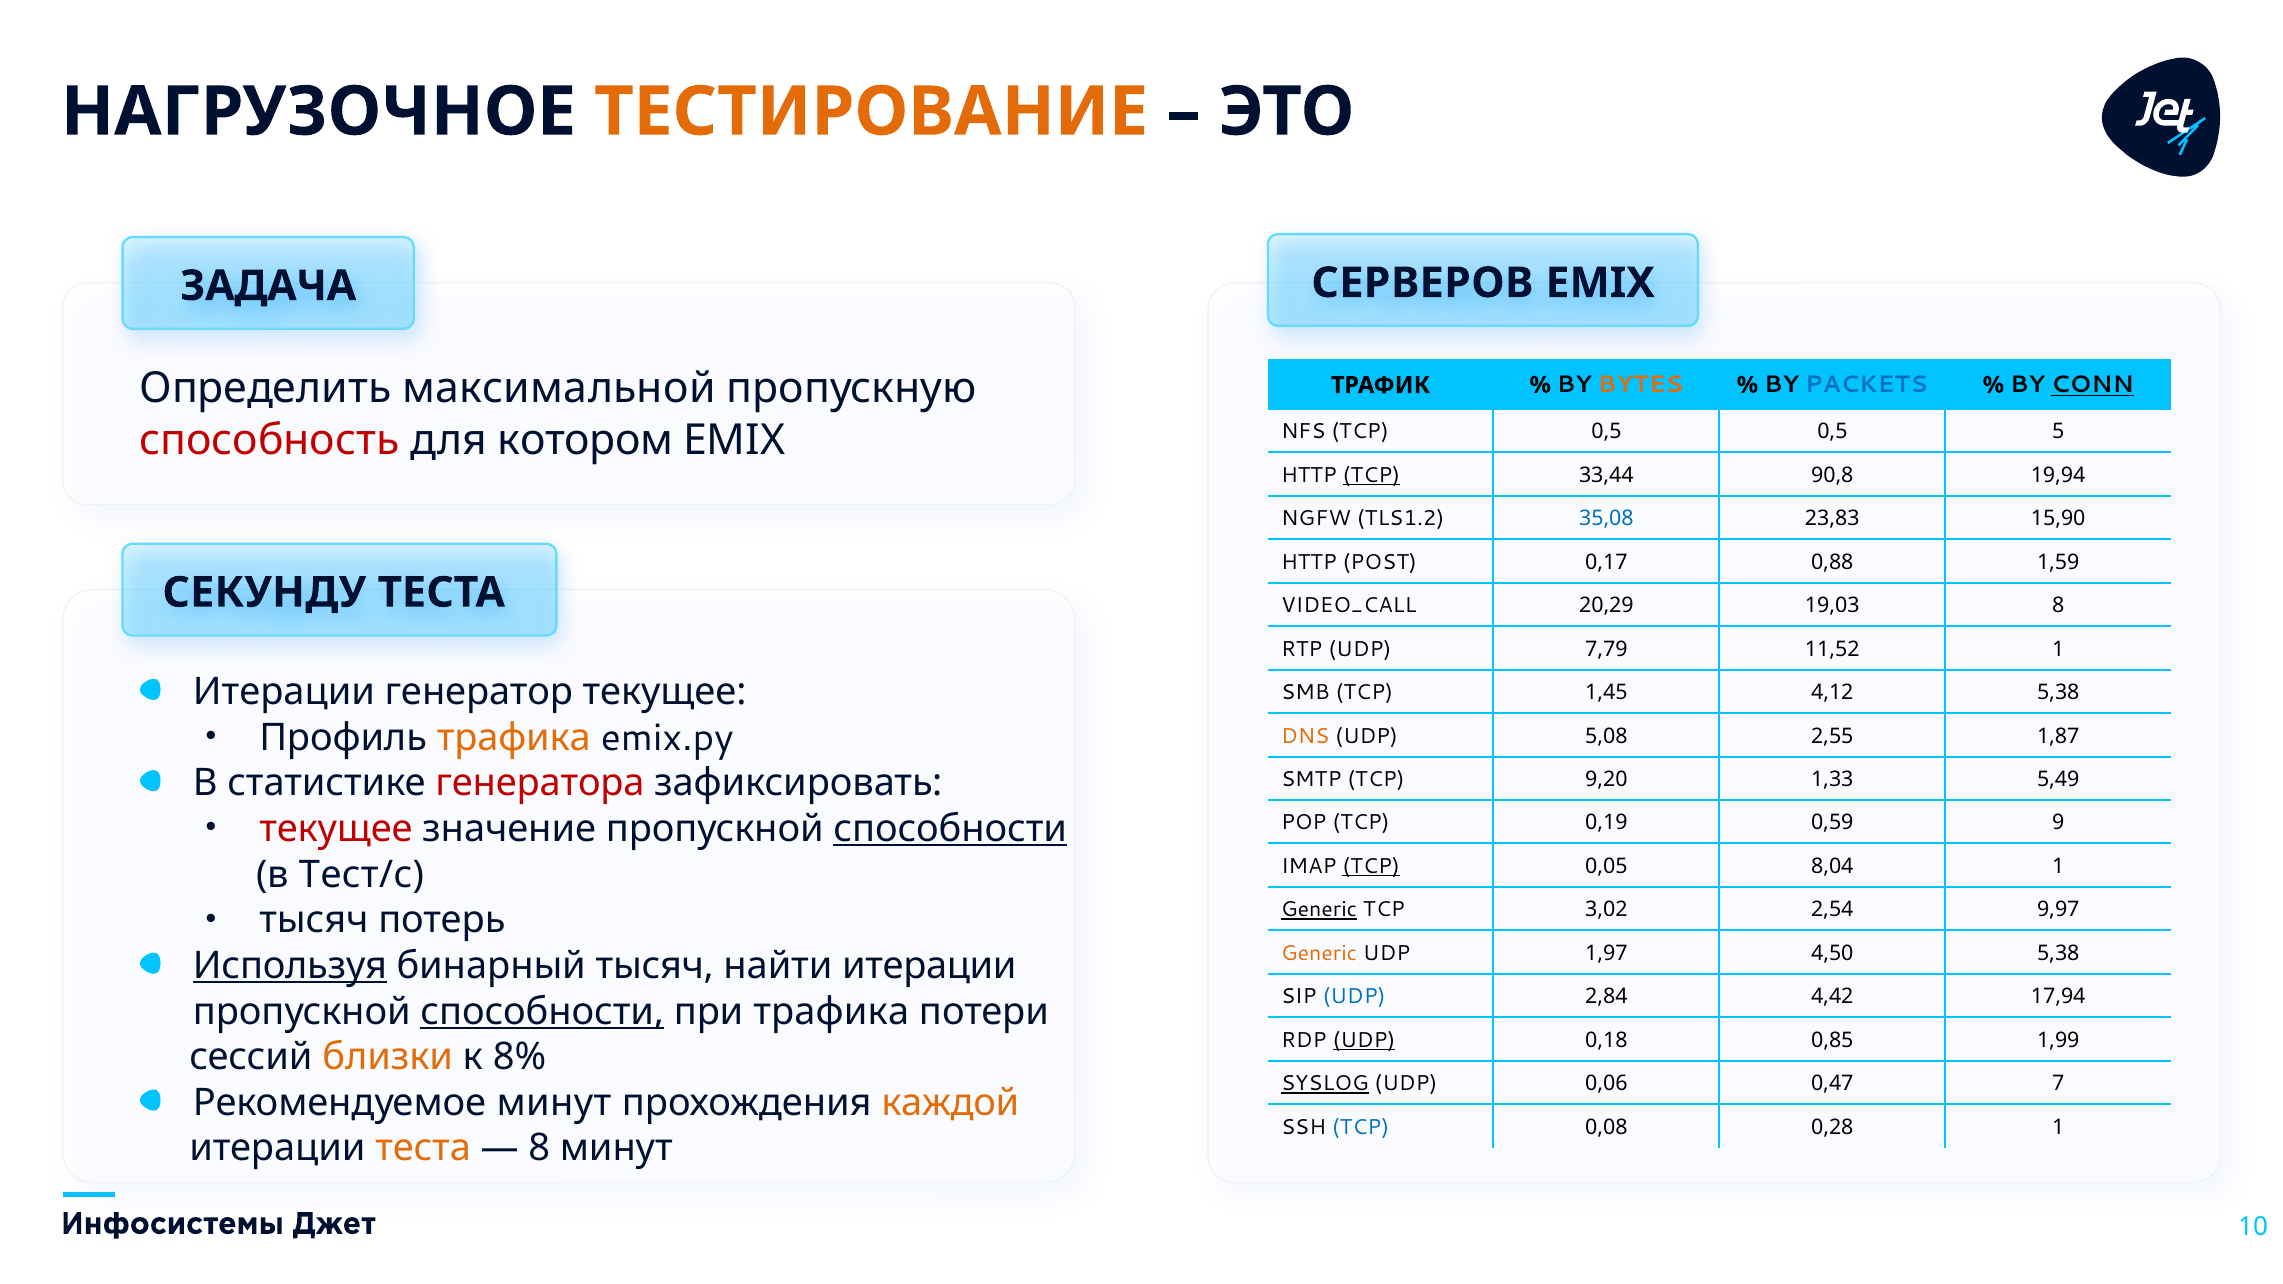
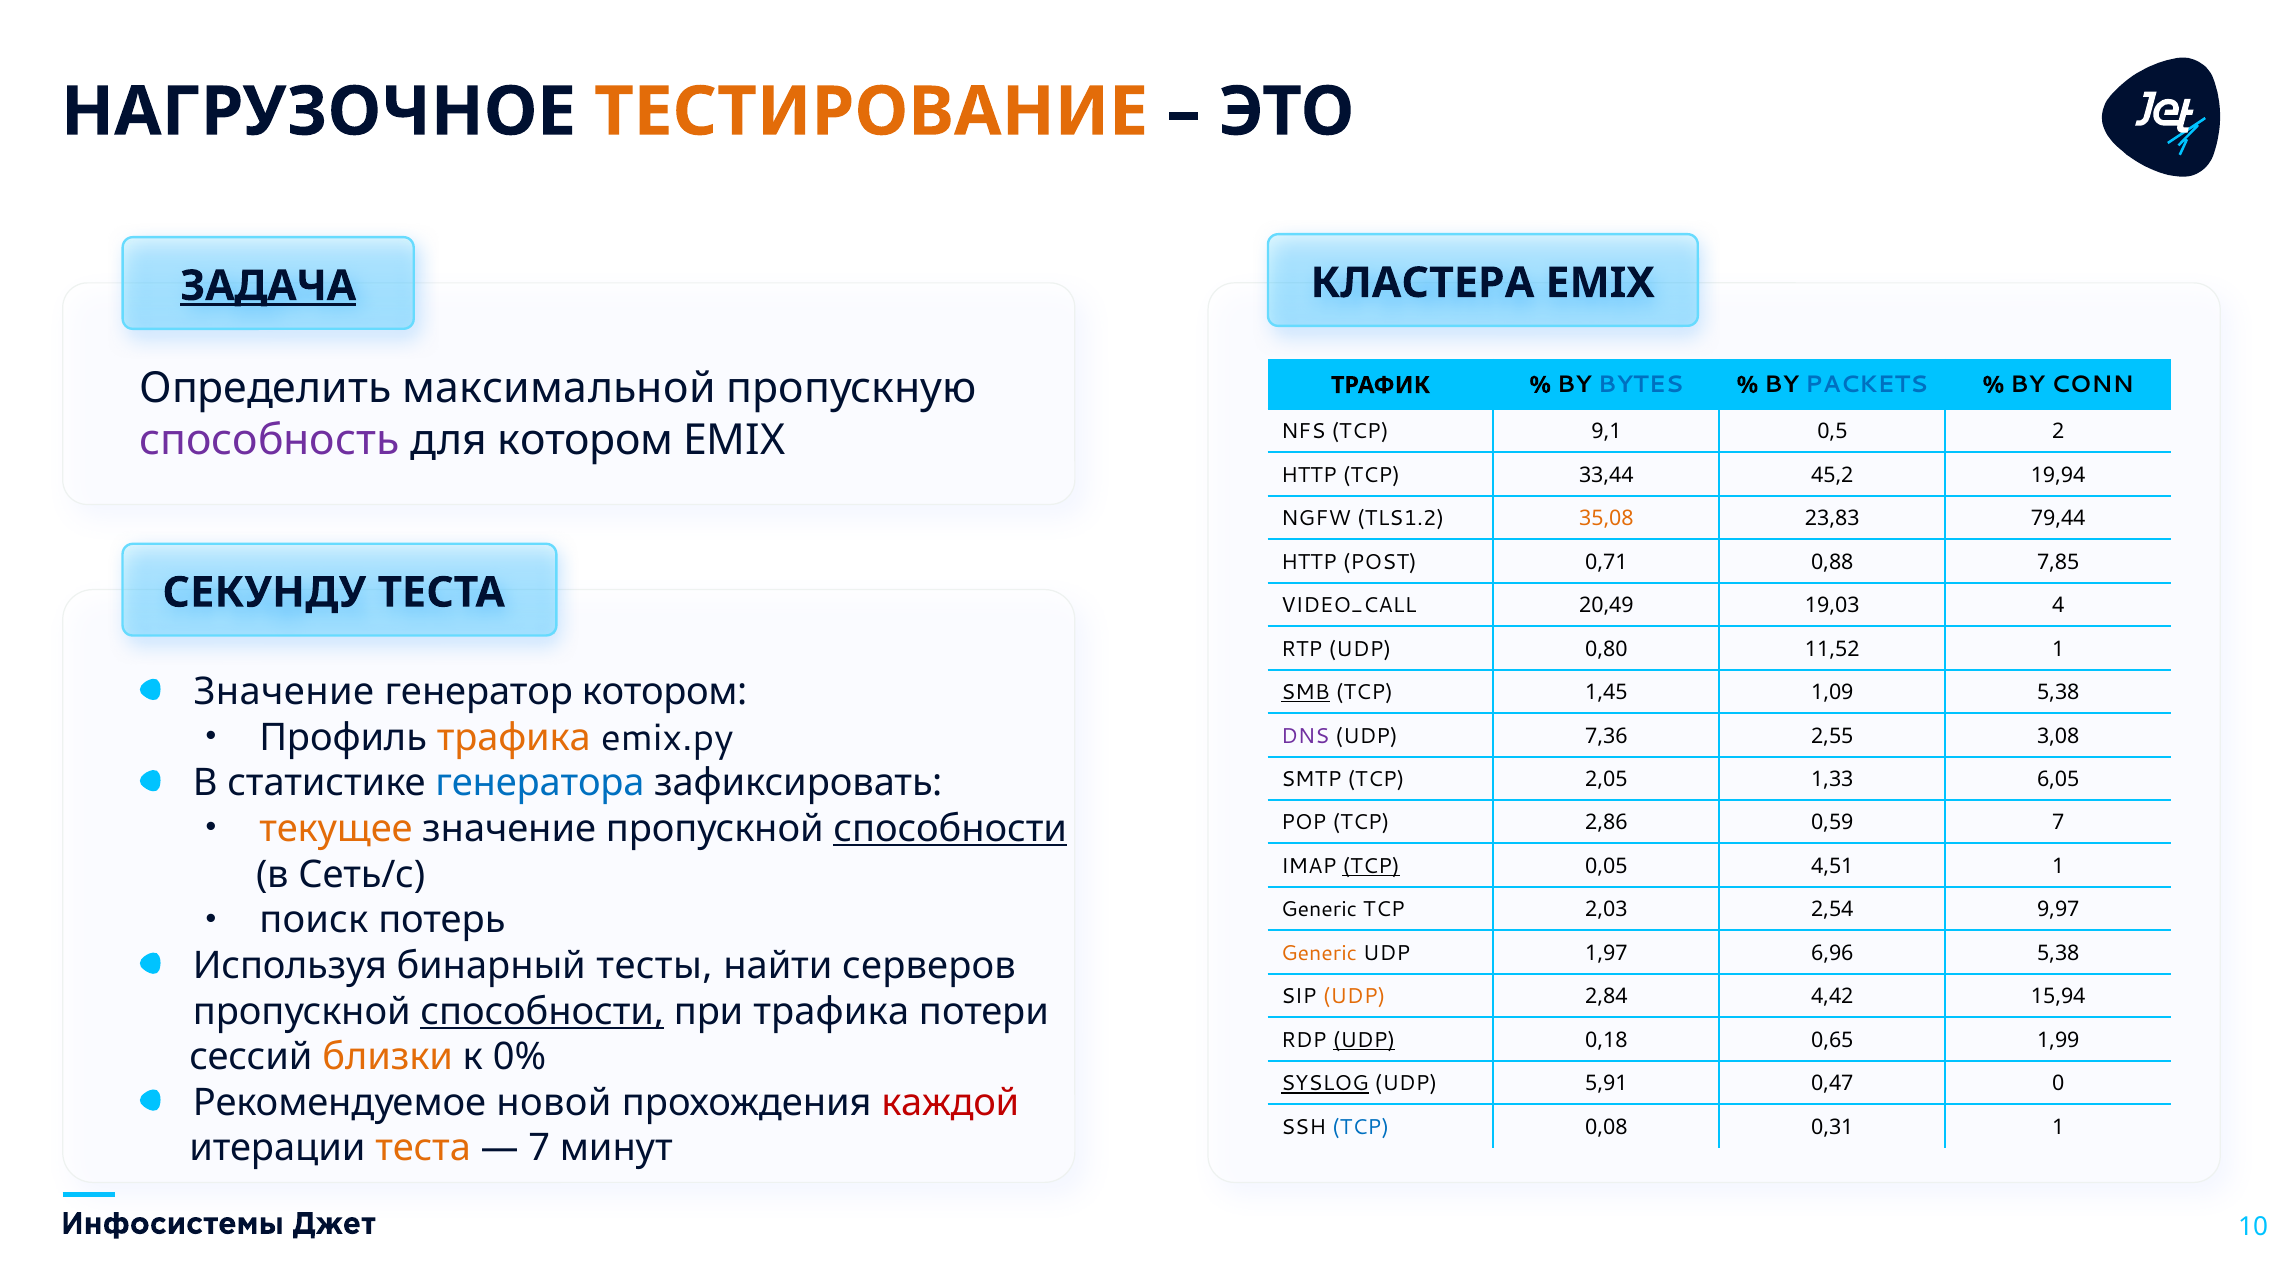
СЕРВЕРОВ: СЕРВЕРОВ -> КЛАСТЕРА (1423, 283)
ЗАДАЧА underline: none -> present (268, 286)
BYTES colour: orange -> blue (1641, 385)
CONN underline: present -> none (2092, 385)
TCP 0,5: 0,5 -> 9,1 (1607, 432)
5: 5 -> 2 (2058, 432)
способность colour: red -> purple (269, 440)
TCP underline: present -> none (1371, 475)
90,8: 90,8 -> 45,2 (1832, 475)
35,08 colour: blue -> orange (1606, 519)
15,90: 15,90 -> 79,44 (2058, 519)
0,17: 0,17 -> 0,71 (1606, 562)
1,59: 1,59 -> 7,85 (2058, 562)
20,29: 20,29 -> 20,49 (1606, 606)
19,03 8: 8 -> 4 (2058, 606)
7,79: 7,79 -> 0,80 (1606, 649)
Итерации: Итерации -> Значение (284, 692)
генератор текущее: текущее -> котором (665, 692)
SMB underline: none -> present (1305, 693)
4,12: 4,12 -> 1,09 (1832, 693)
DNS colour: orange -> purple (1305, 736)
5,08: 5,08 -> 7,36 (1606, 736)
1,87: 1,87 -> 3,08 (2058, 736)
9,20: 9,20 -> 2,05 (1606, 780)
5,49: 5,49 -> 6,05 (2058, 780)
генератора colour: red -> blue (540, 783)
текущее colour: red -> orange (336, 829)
0,19: 0,19 -> 2,86 (1606, 823)
0,59 9: 9 -> 7 (2058, 823)
8,04: 8,04 -> 4,51 (1832, 867)
Тест/с: Тест/с -> Сеть/с (362, 875)
Generic underline: present -> none (1319, 910)
3,02: 3,02 -> 2,03 (1606, 910)
тысяч: тысяч -> поиск (314, 920)
4,50: 4,50 -> 6,96 (1832, 953)
Используя underline: present -> none (290, 966)
бинарный тысяч: тысяч -> тесты (654, 966)
найти итерации: итерации -> серверов (929, 966)
UDP colour: blue -> orange (1354, 997)
17,94: 17,94 -> 15,94 (2058, 997)
0,85: 0,85 -> 0,65 (1832, 1040)
8%: 8% -> 0% (519, 1057)
0,06: 0,06 -> 5,91 (1606, 1084)
7: 7 -> 0 (2058, 1084)
Рекомендуемое минут: минут -> новой (554, 1103)
каждой colour: orange -> red (950, 1103)
0,28: 0,28 -> 0,31 (1832, 1127)
8: 8 -> 7 (539, 1149)
